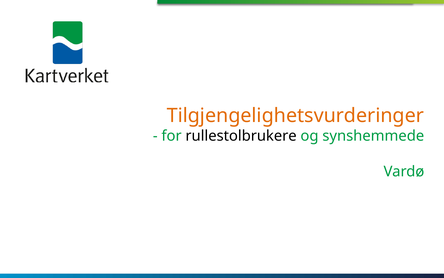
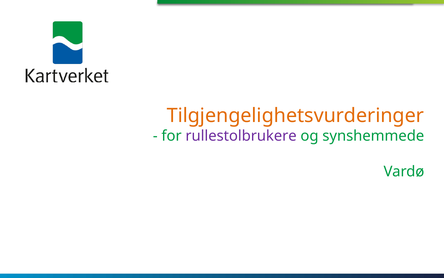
rullestolbrukere colour: black -> purple (241, 136)
